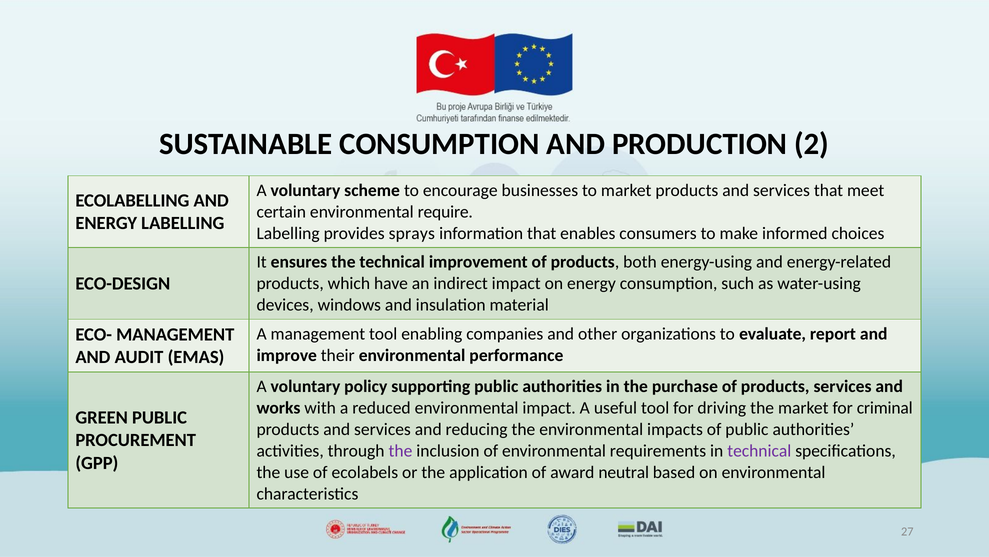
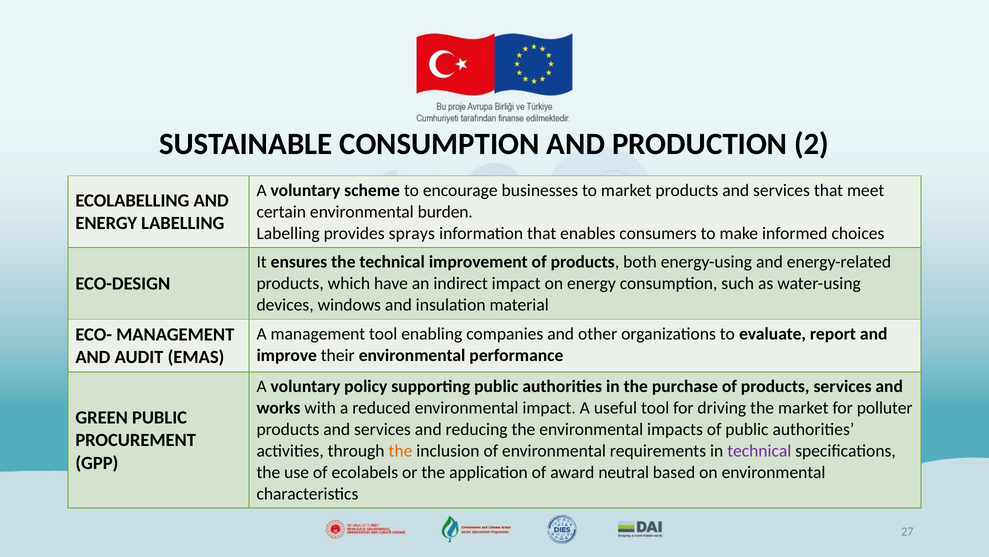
require: require -> burden (445, 212)
criminal: criminal -> polluter (885, 408)
the colour: purple -> orange (400, 450)
